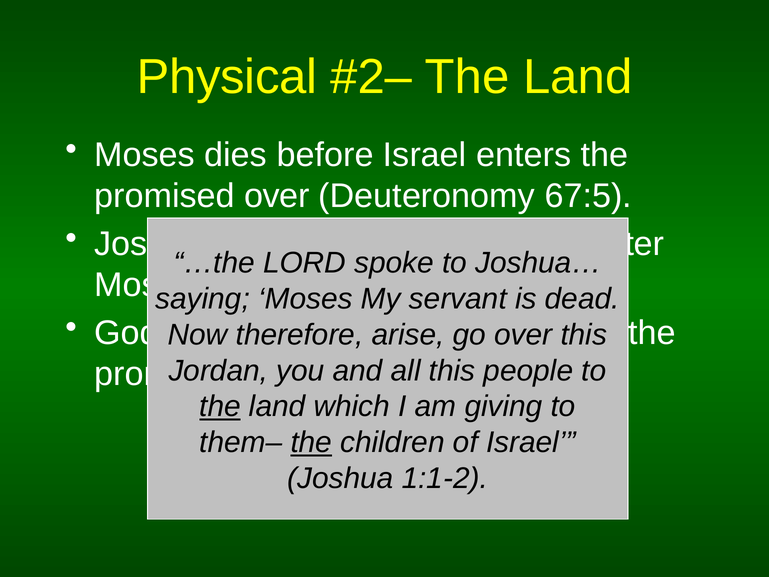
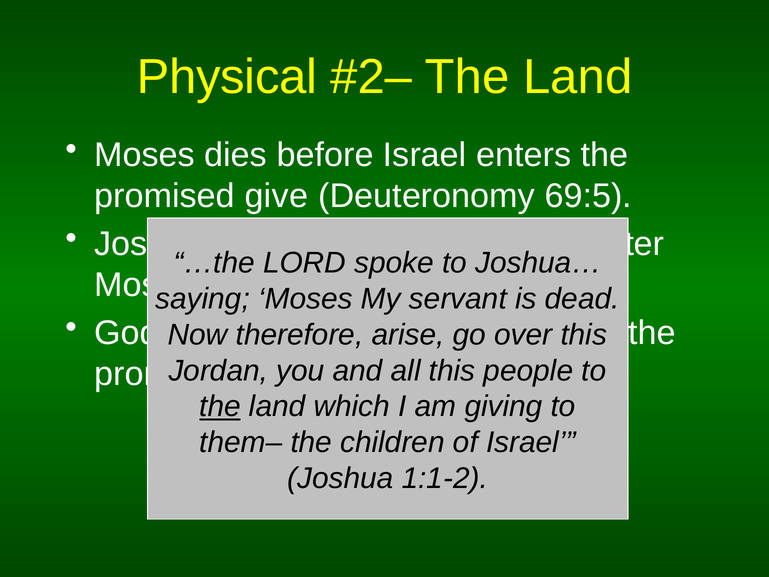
promised over: over -> give (276, 196)
67:5: 67:5 -> 69:5 (588, 196)
the underline: present -> none (311, 442)
